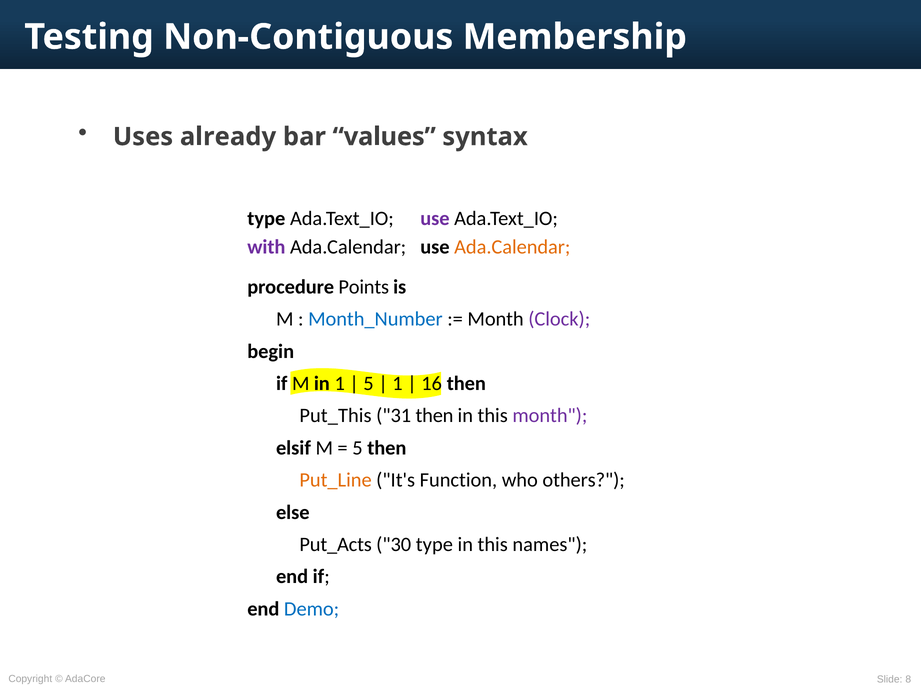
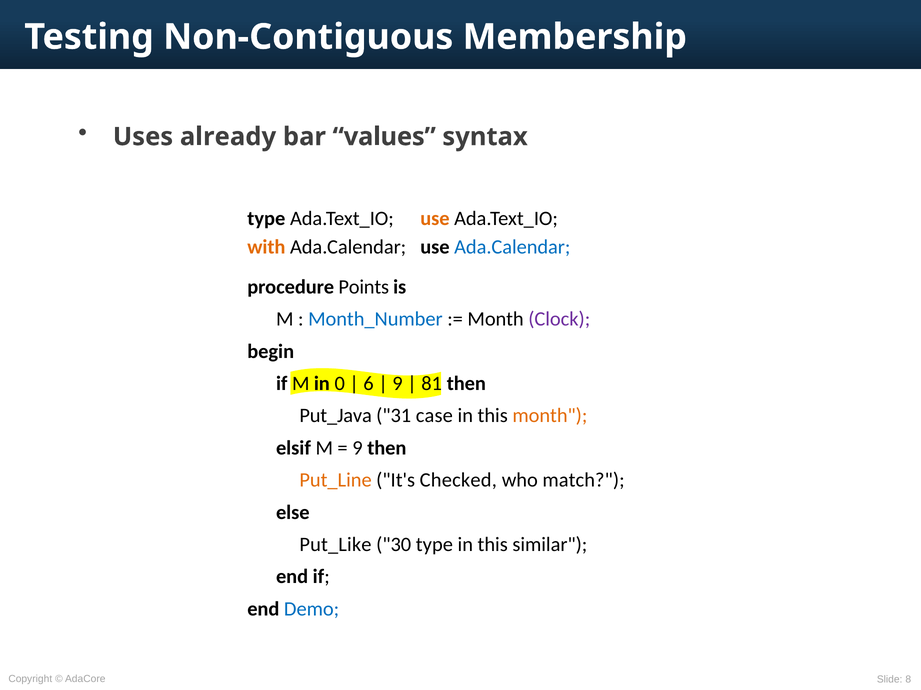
use colour: purple -> orange (435, 219)
with colour: purple -> orange (266, 247)
Ada.Calendar colour: orange -> blue (512, 247)
in 1: 1 -> 0 (340, 384)
5: 5 -> 6 (369, 384)
1: 1 -> 9 (397, 384)
16: 16 -> 81 (432, 384)
Put_This: Put_This -> Put_Java (336, 416)
31 then: then -> case (434, 416)
month colour: purple -> orange (550, 416)
5: 5 -> 9 (357, 448)
Function: Function -> Checked (458, 481)
others: others -> match (584, 481)
Put_Acts: Put_Acts -> Put_Like (335, 545)
names: names -> similar (550, 545)
